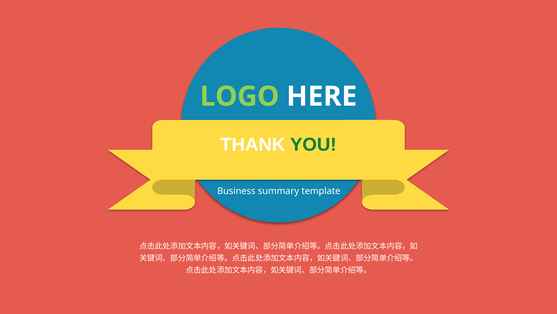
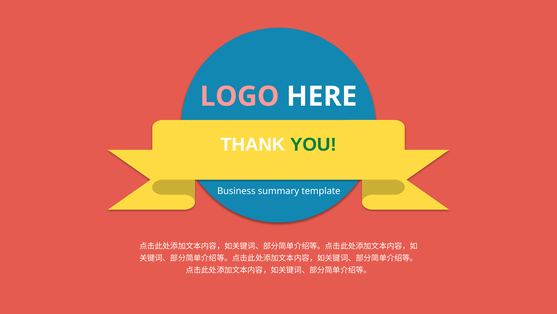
LOGO colour: light green -> pink (240, 96)
